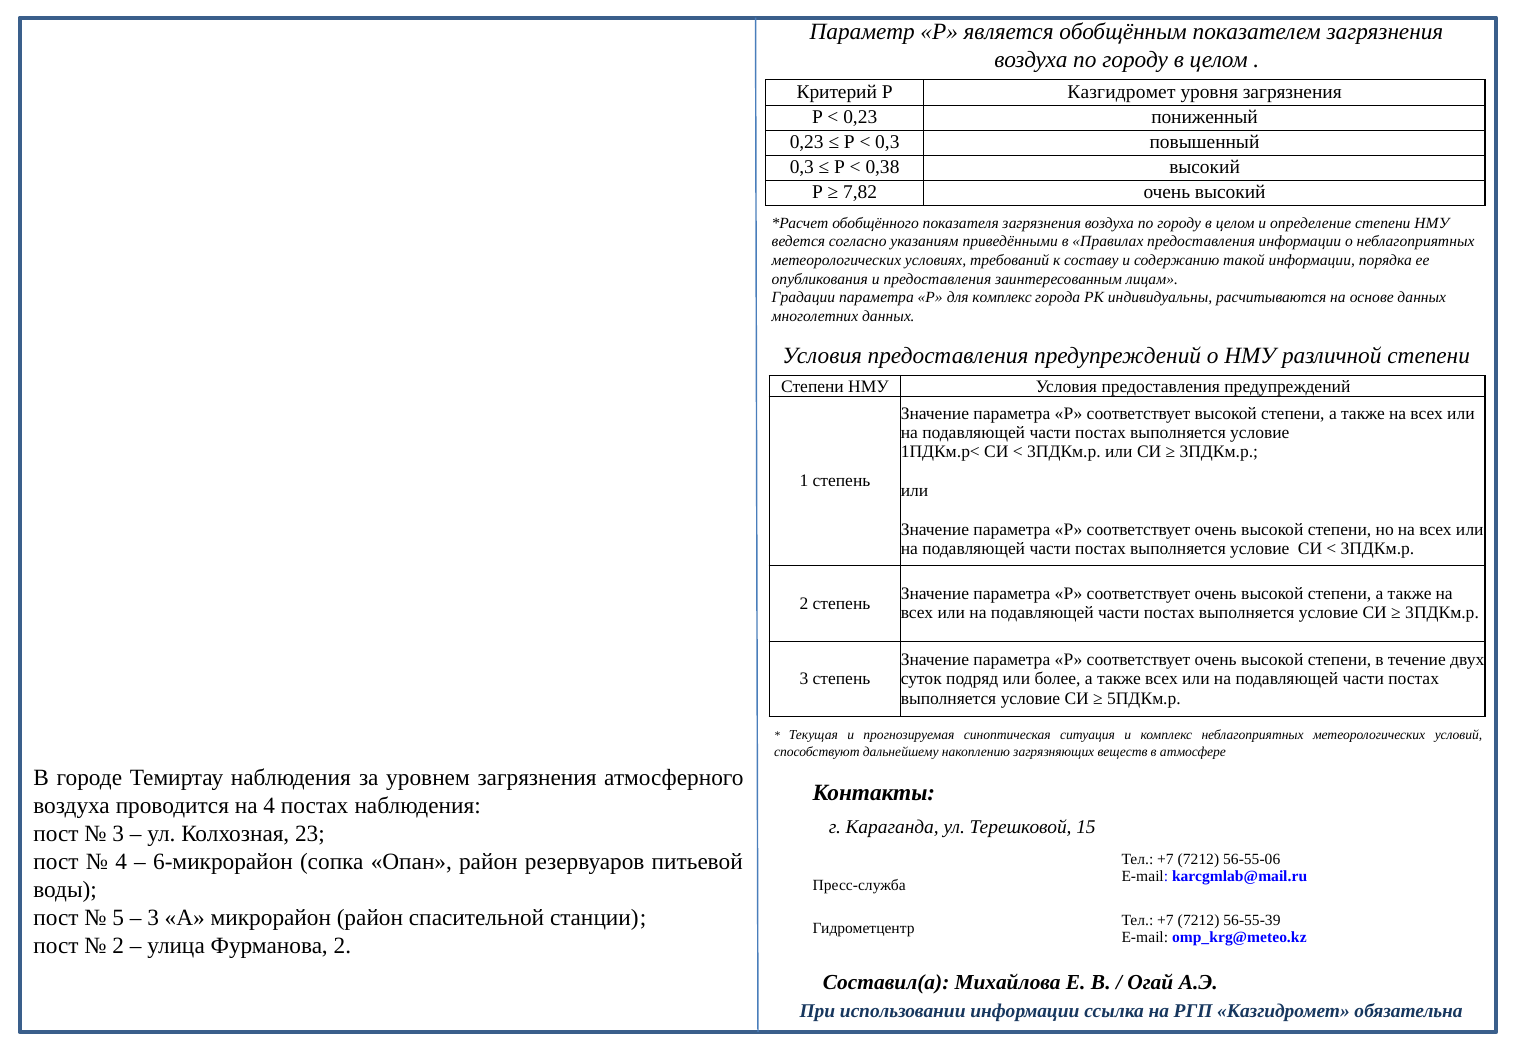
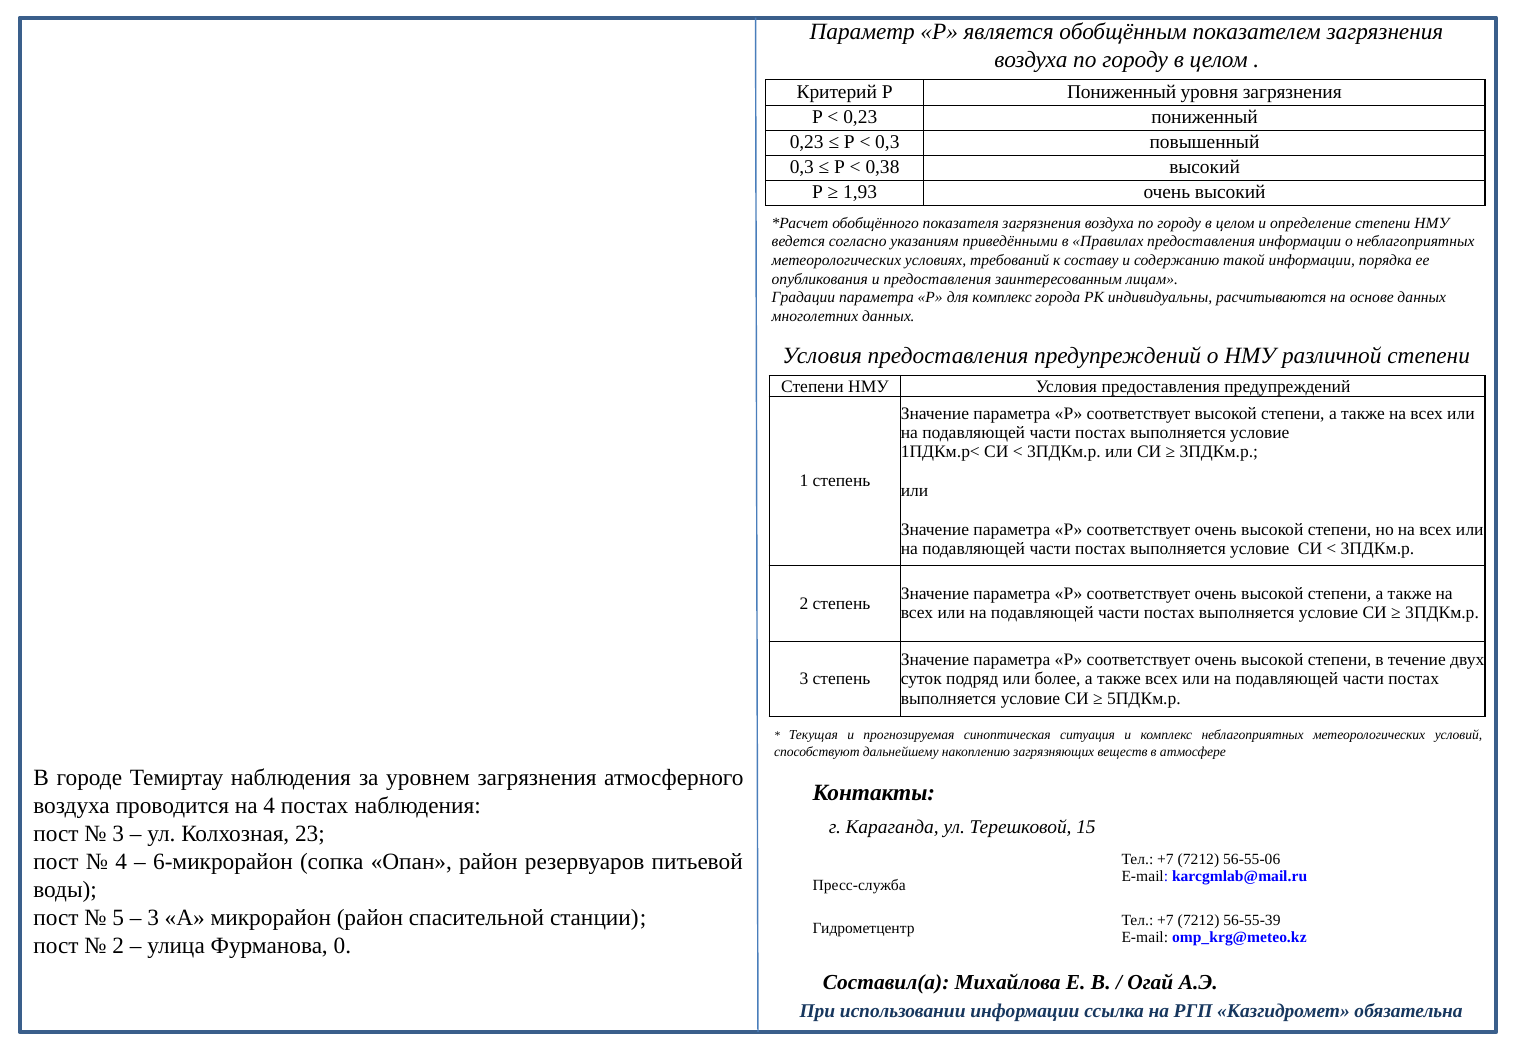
Р Казгидромет: Казгидромет -> Пониженный (1122, 92)
7,82: 7,82 -> 1,93 (860, 192)
Фурманова 2: 2 -> 0 (342, 945)
